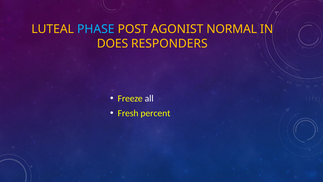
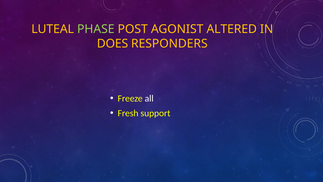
PHASE colour: light blue -> light green (96, 29)
NORMAL: NORMAL -> ALTERED (232, 29)
percent: percent -> support (155, 113)
